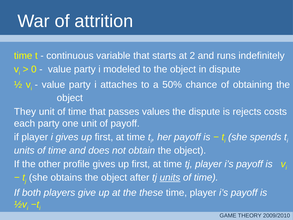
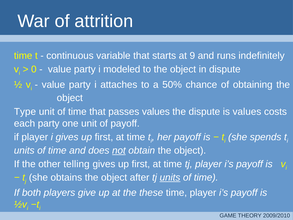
2: 2 -> 9 (192, 56)
They: They -> Type (25, 112)
is rejects: rejects -> values (247, 112)
not underline: none -> present (119, 150)
profile: profile -> telling (76, 164)
